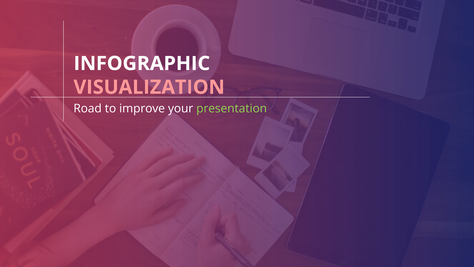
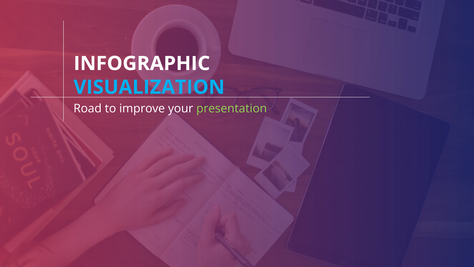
VISUALIZATION colour: pink -> light blue (149, 87)
